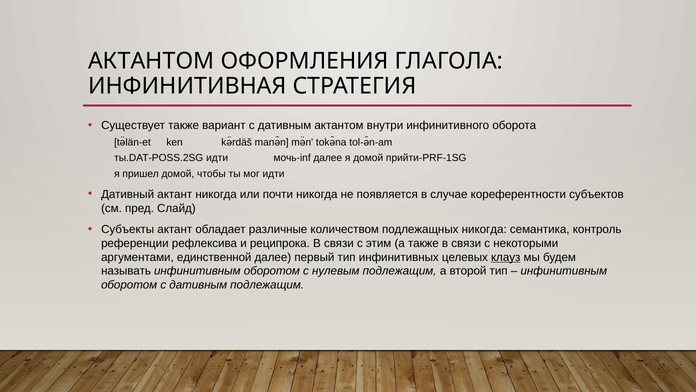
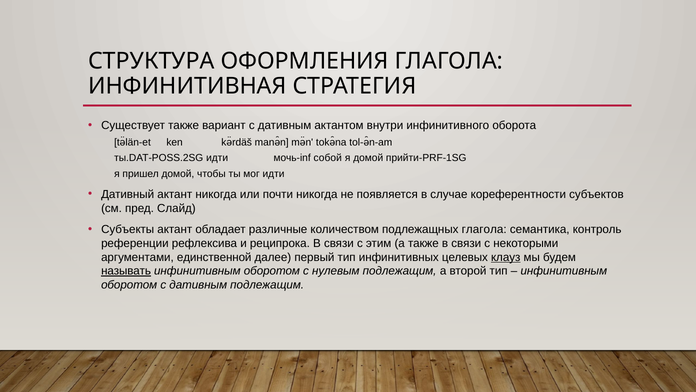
АКТАНТОМ: АКТАНТОМ -> СТРУКТУРА (151, 61)
мочь-inf далее: далее -> собой (328, 158)
подлежащных никогда: никогда -> глагола (484, 229)
называть underline: none -> present (126, 271)
